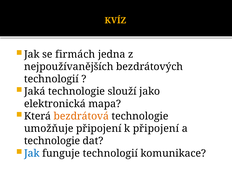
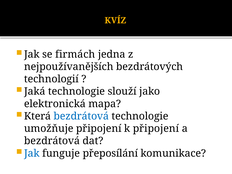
bezdrátová colour: orange -> blue (81, 116)
technologie: technologie -> bezdrátová (52, 141)
funguje technologií: technologií -> přeposílání (110, 153)
